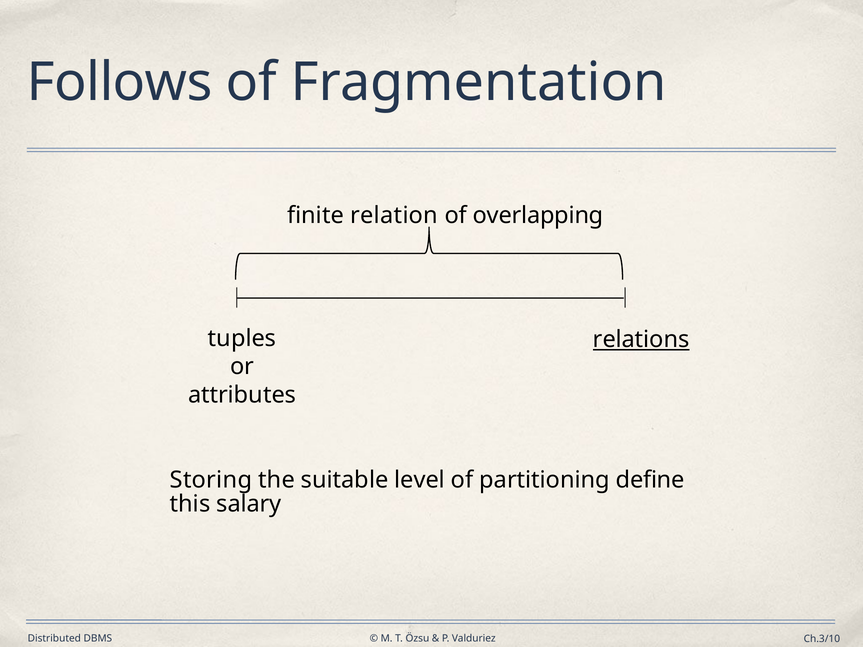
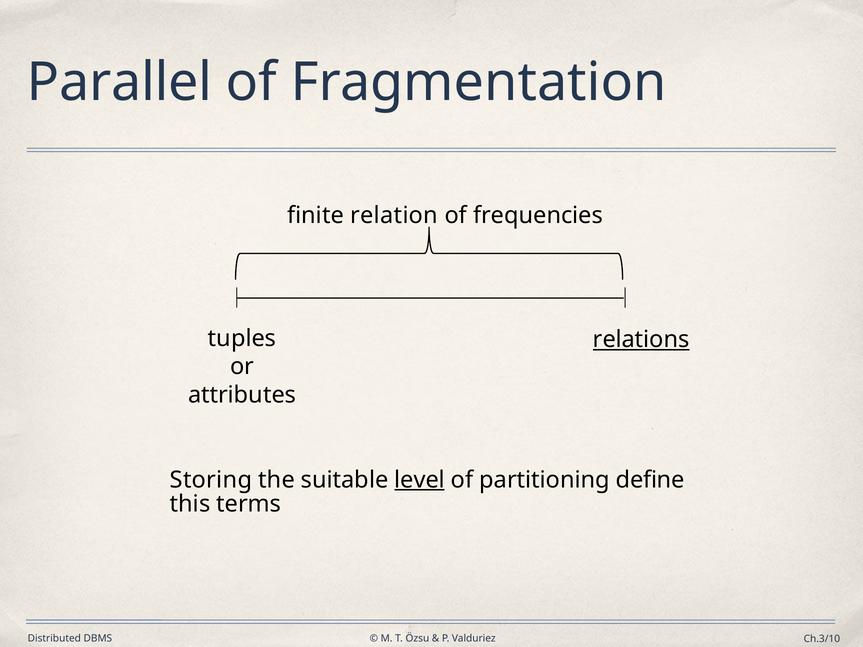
Follows: Follows -> Parallel (120, 83)
overlapping: overlapping -> frequencies (538, 216)
level underline: none -> present (420, 480)
salary: salary -> terms (249, 504)
